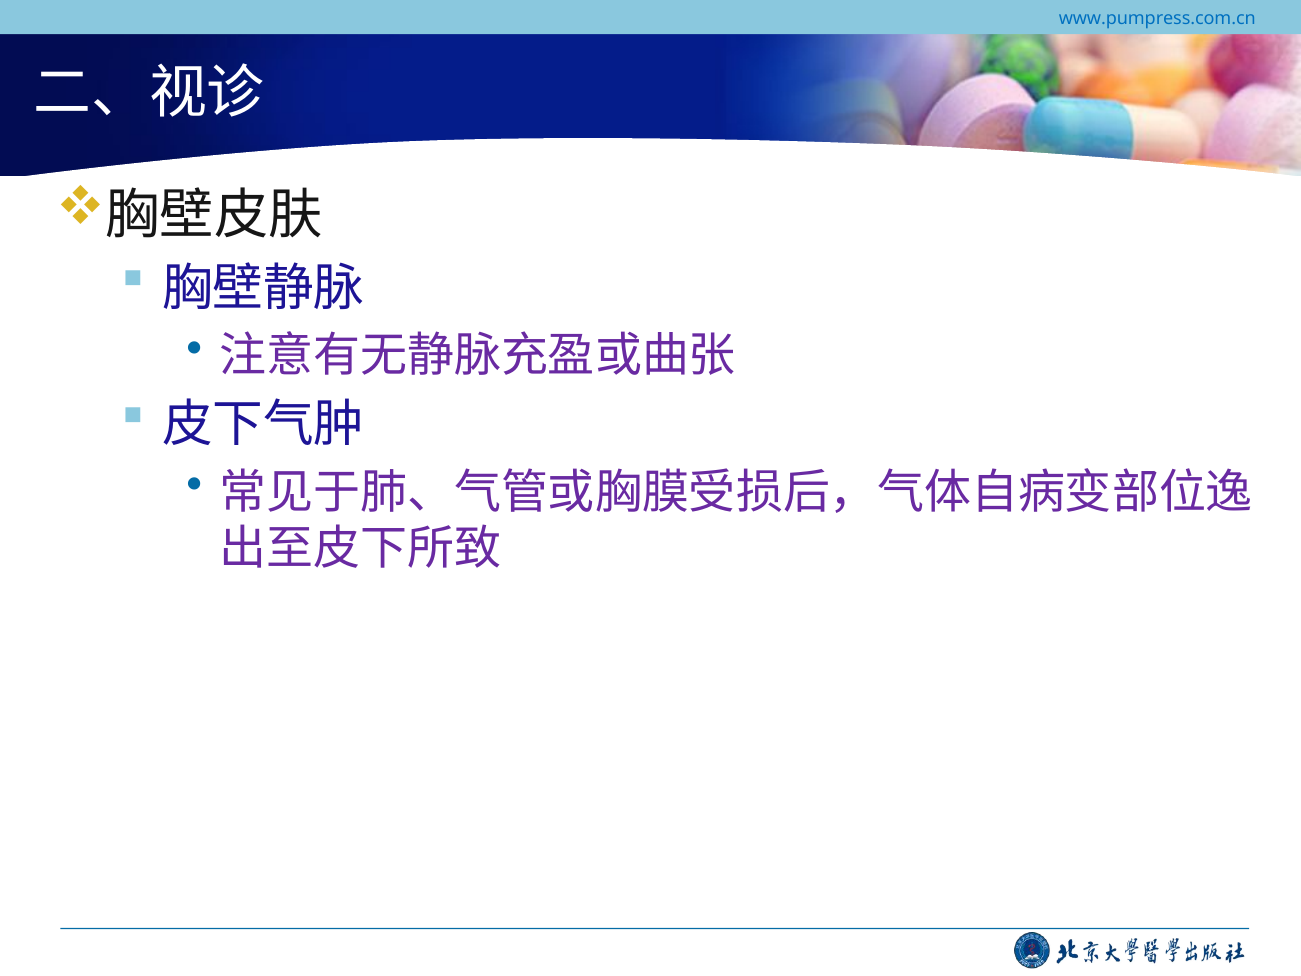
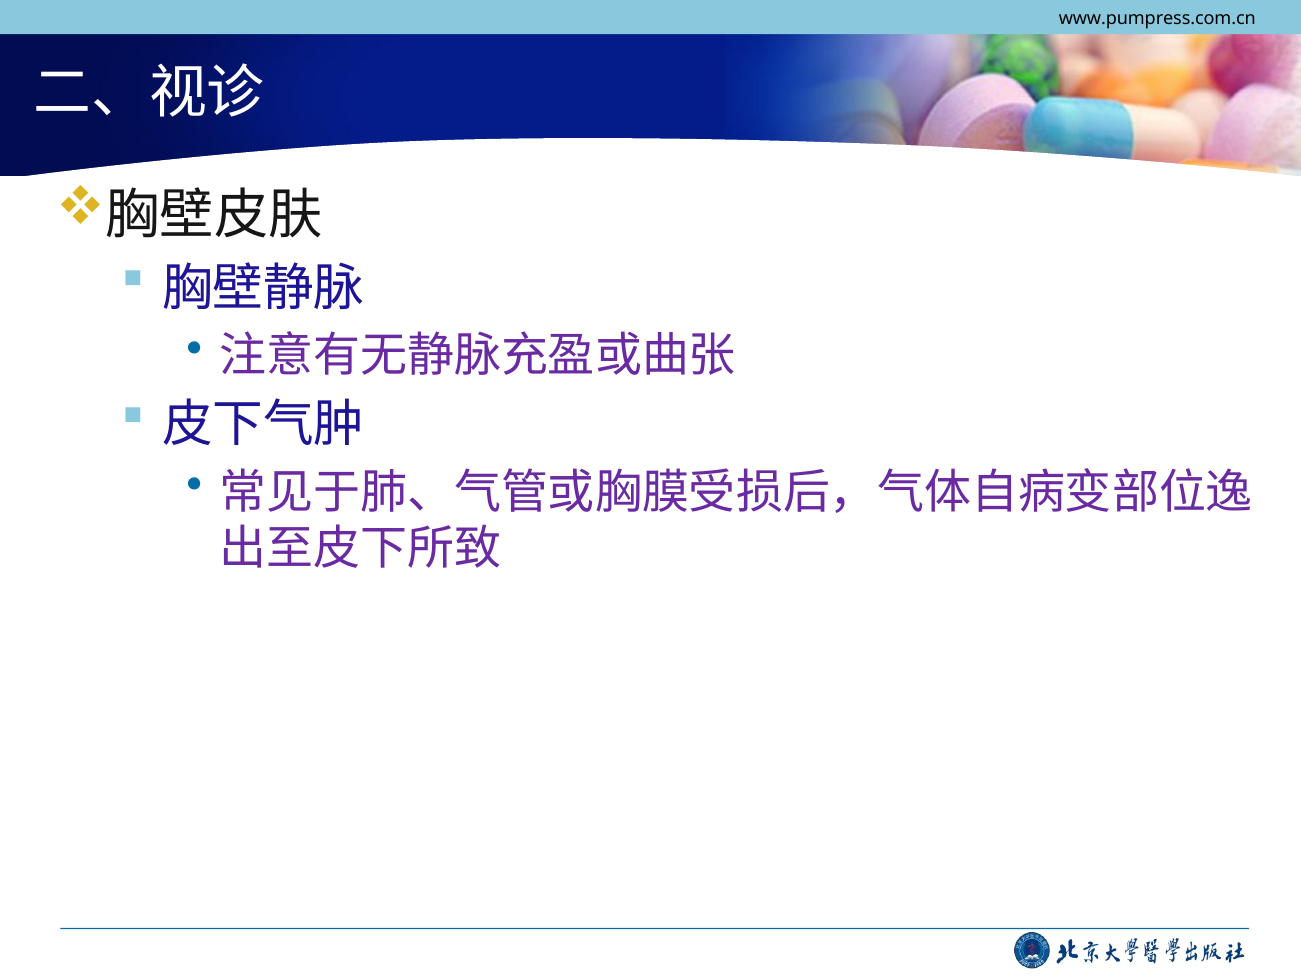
www.pumpress.com.cn colour: blue -> black (1157, 19)
